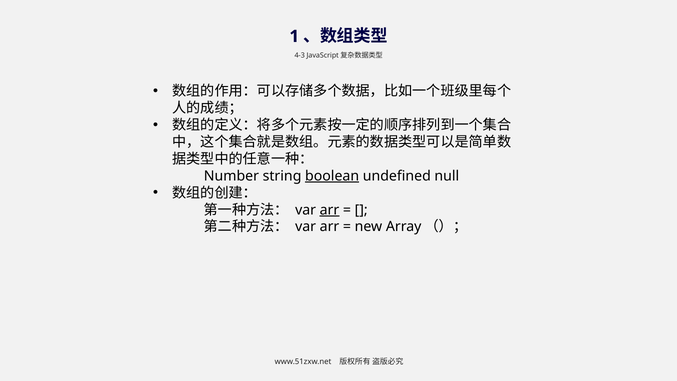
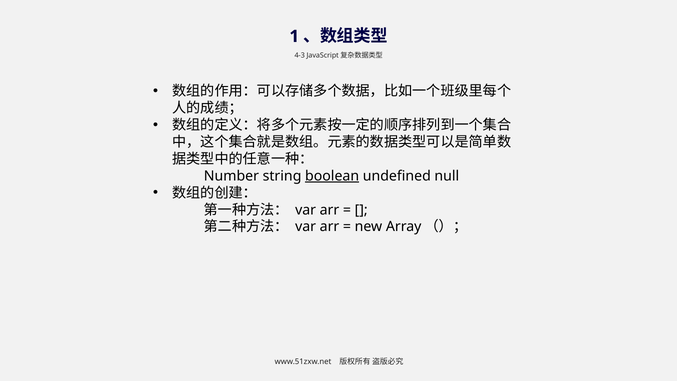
arr underline: present -> none (329, 210)
